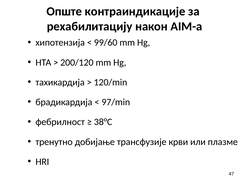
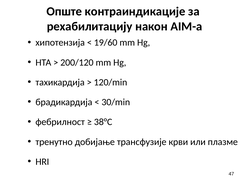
99/60: 99/60 -> 19/60 (106, 43)
97/min: 97/min -> 30/min (116, 103)
